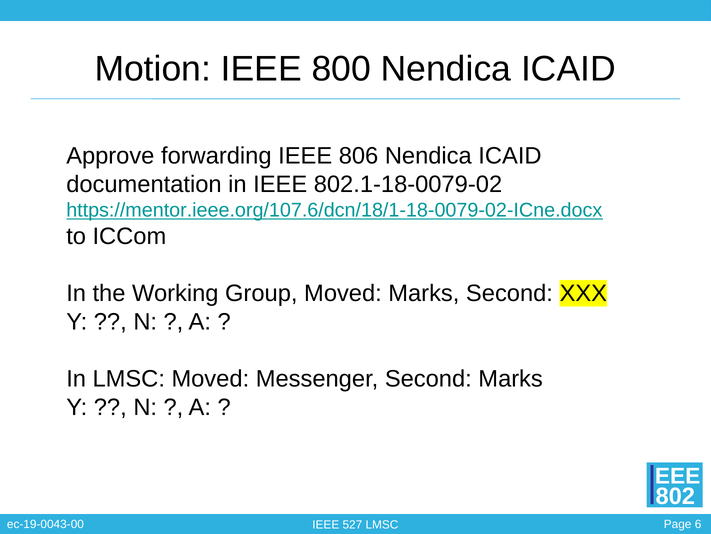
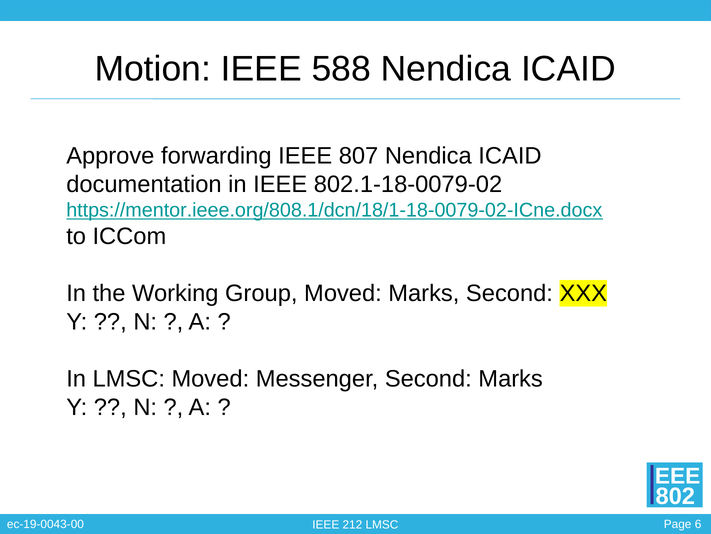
800: 800 -> 588 (341, 69)
806: 806 -> 807 (359, 156)
https://mentor.ieee.org/107.6/dcn/18/1-18-0079-02-ICne.docx: https://mentor.ieee.org/107.6/dcn/18/1-18-0079-02-ICne.docx -> https://mentor.ieee.org/808.1/dcn/18/1-18-0079-02-ICne.docx (334, 210)
527: 527 -> 212 (352, 524)
